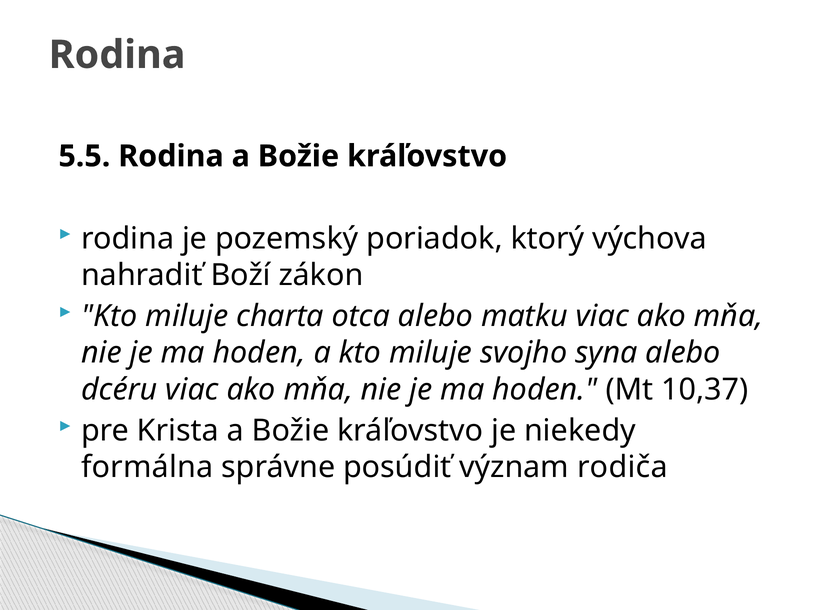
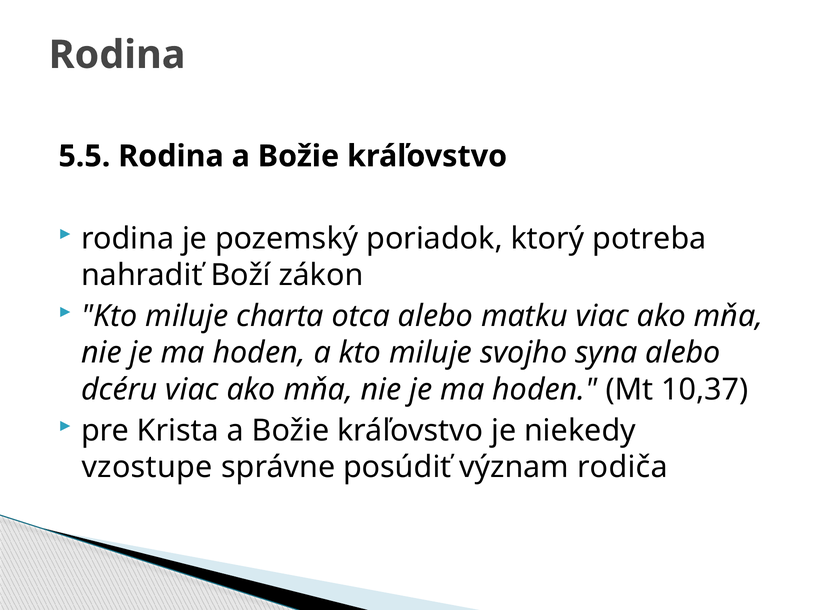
výchova: výchova -> potreba (649, 238)
formálna: formálna -> vzostupe (147, 467)
